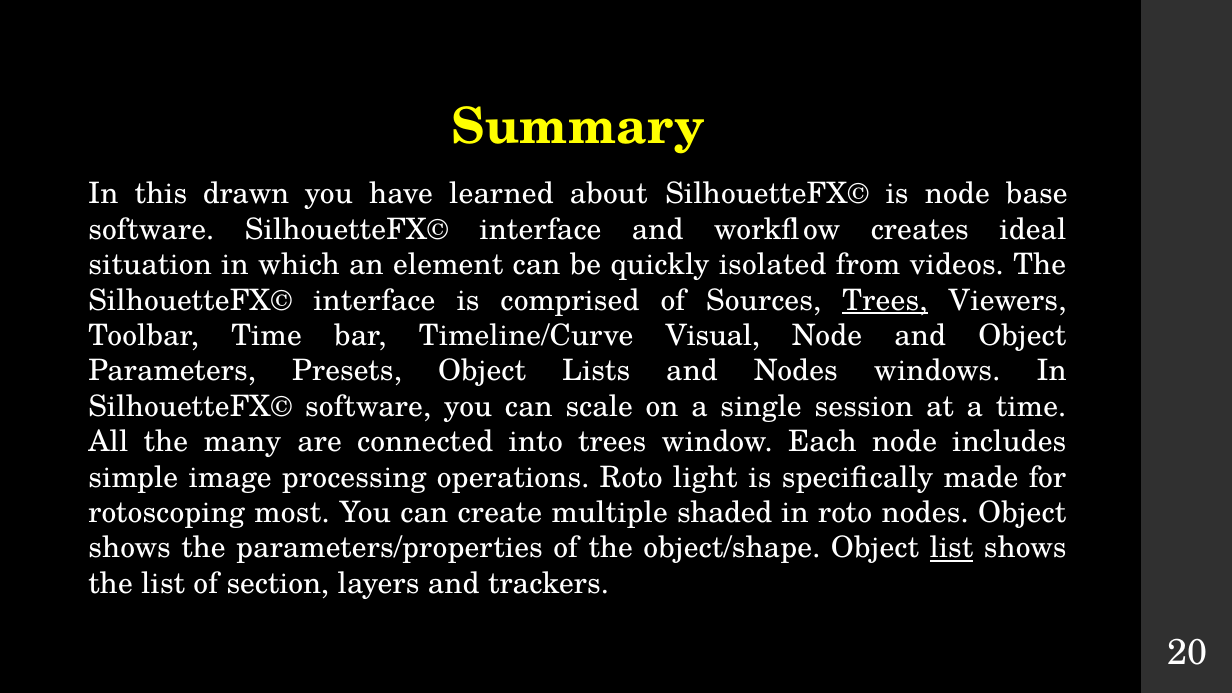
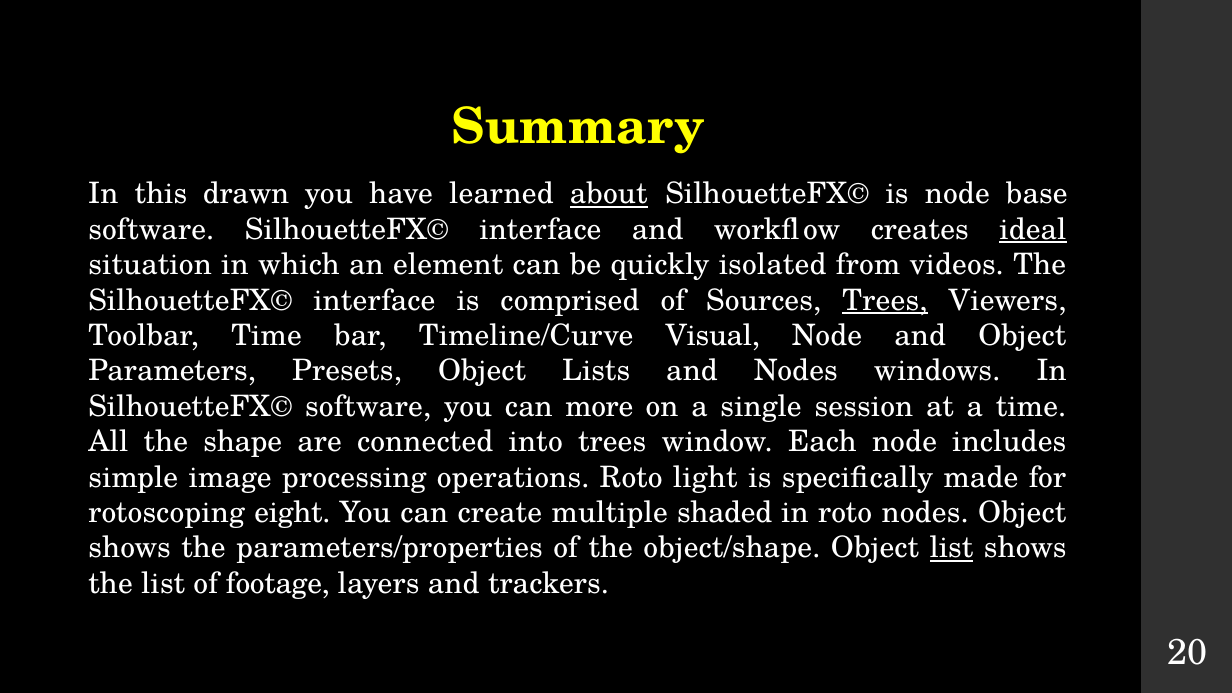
about underline: none -> present (609, 194)
ideal underline: none -> present (1033, 230)
scale: scale -> more (599, 407)
many: many -> shape (243, 442)
most: most -> eight (292, 513)
section: section -> footage (278, 584)
